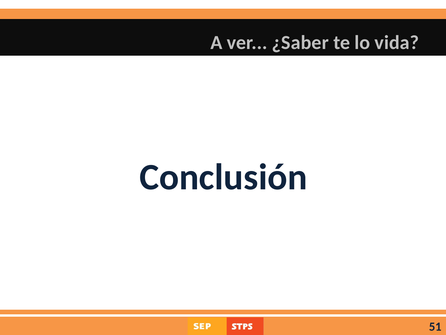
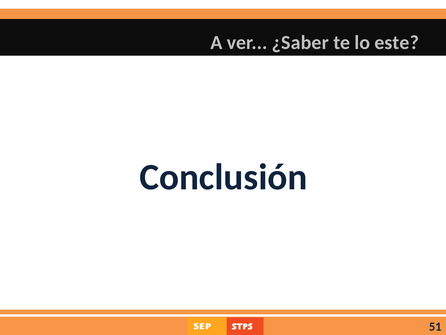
vida: vida -> este (397, 43)
